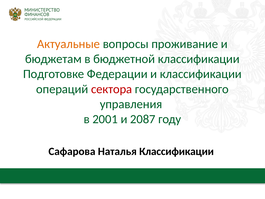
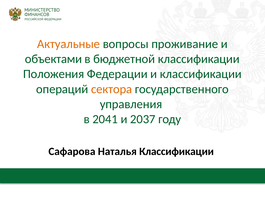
бюджетам: бюджетам -> объектами (53, 59)
Подготовке: Подготовке -> Положения (54, 74)
сектора colour: red -> orange (112, 89)
2001: 2001 -> 2041 (105, 119)
2087: 2087 -> 2037 (143, 119)
